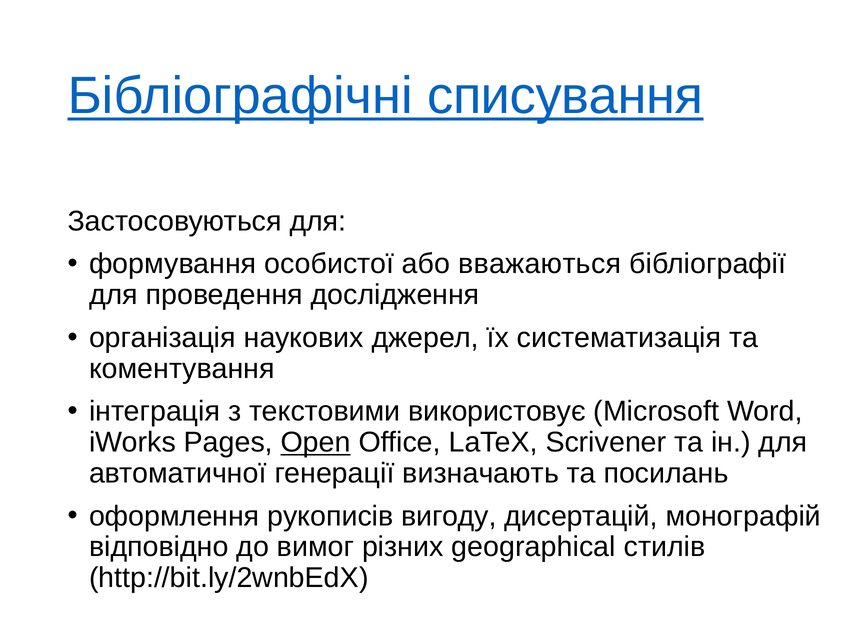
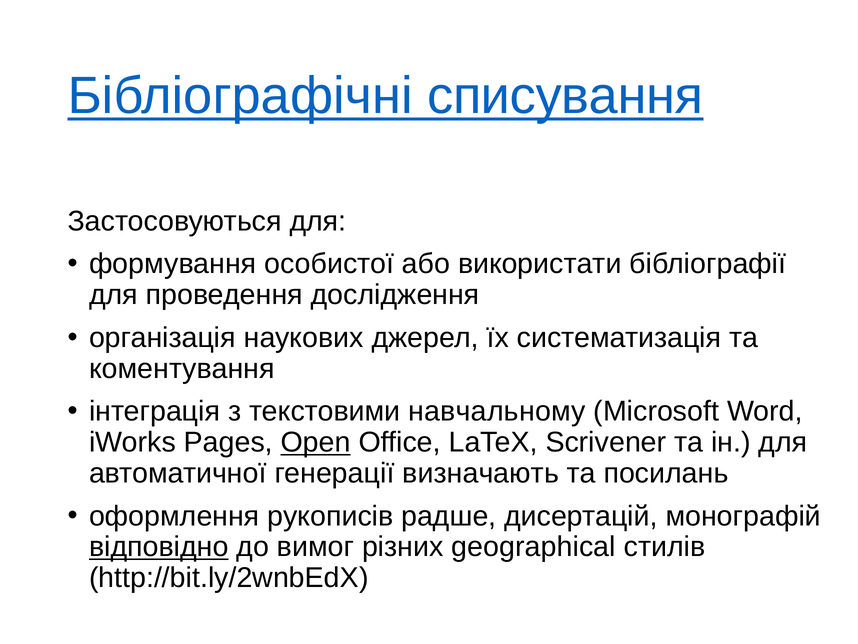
вважаються: вважаються -> використати (540, 264)
використовує: використовує -> навчальному (497, 411)
вигоду: вигоду -> радше (449, 516)
відповідно underline: none -> present (159, 547)
